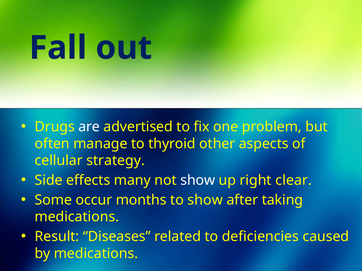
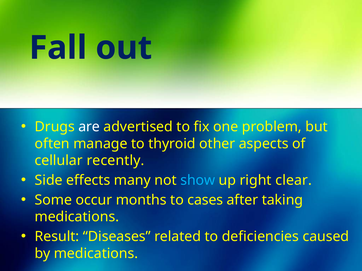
strategy: strategy -> recently (116, 161)
show colour: white -> light blue (198, 181)
to show: show -> cases (205, 200)
